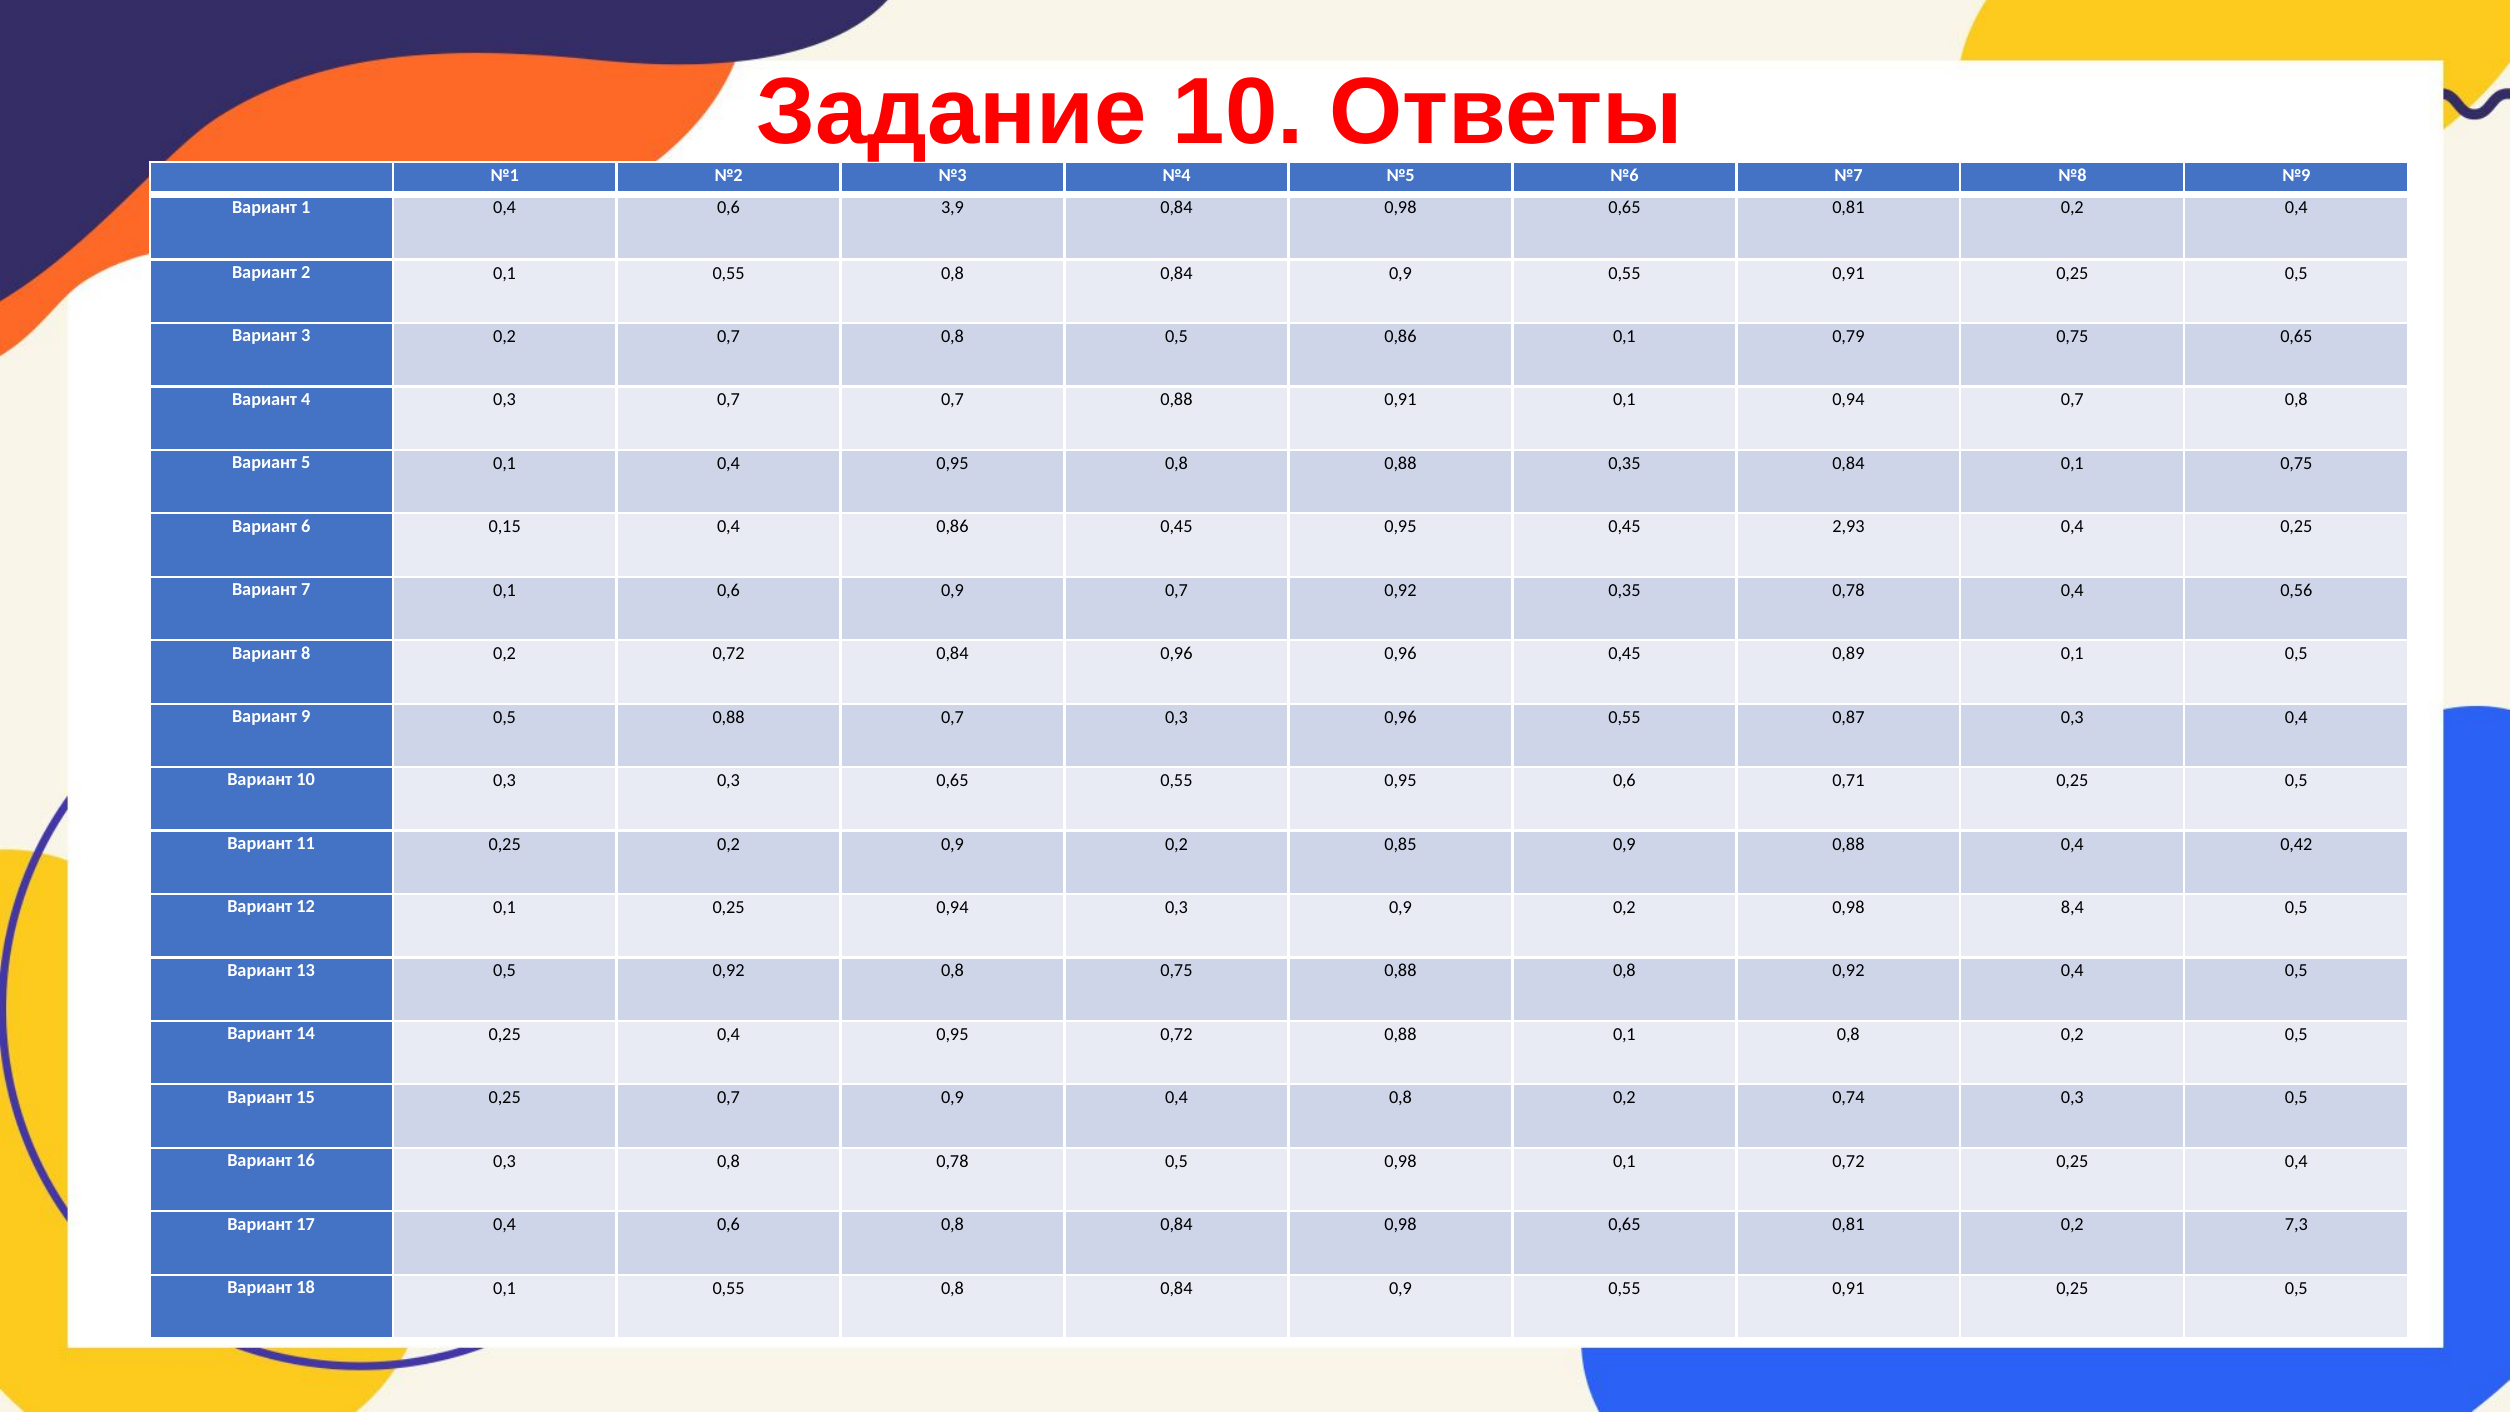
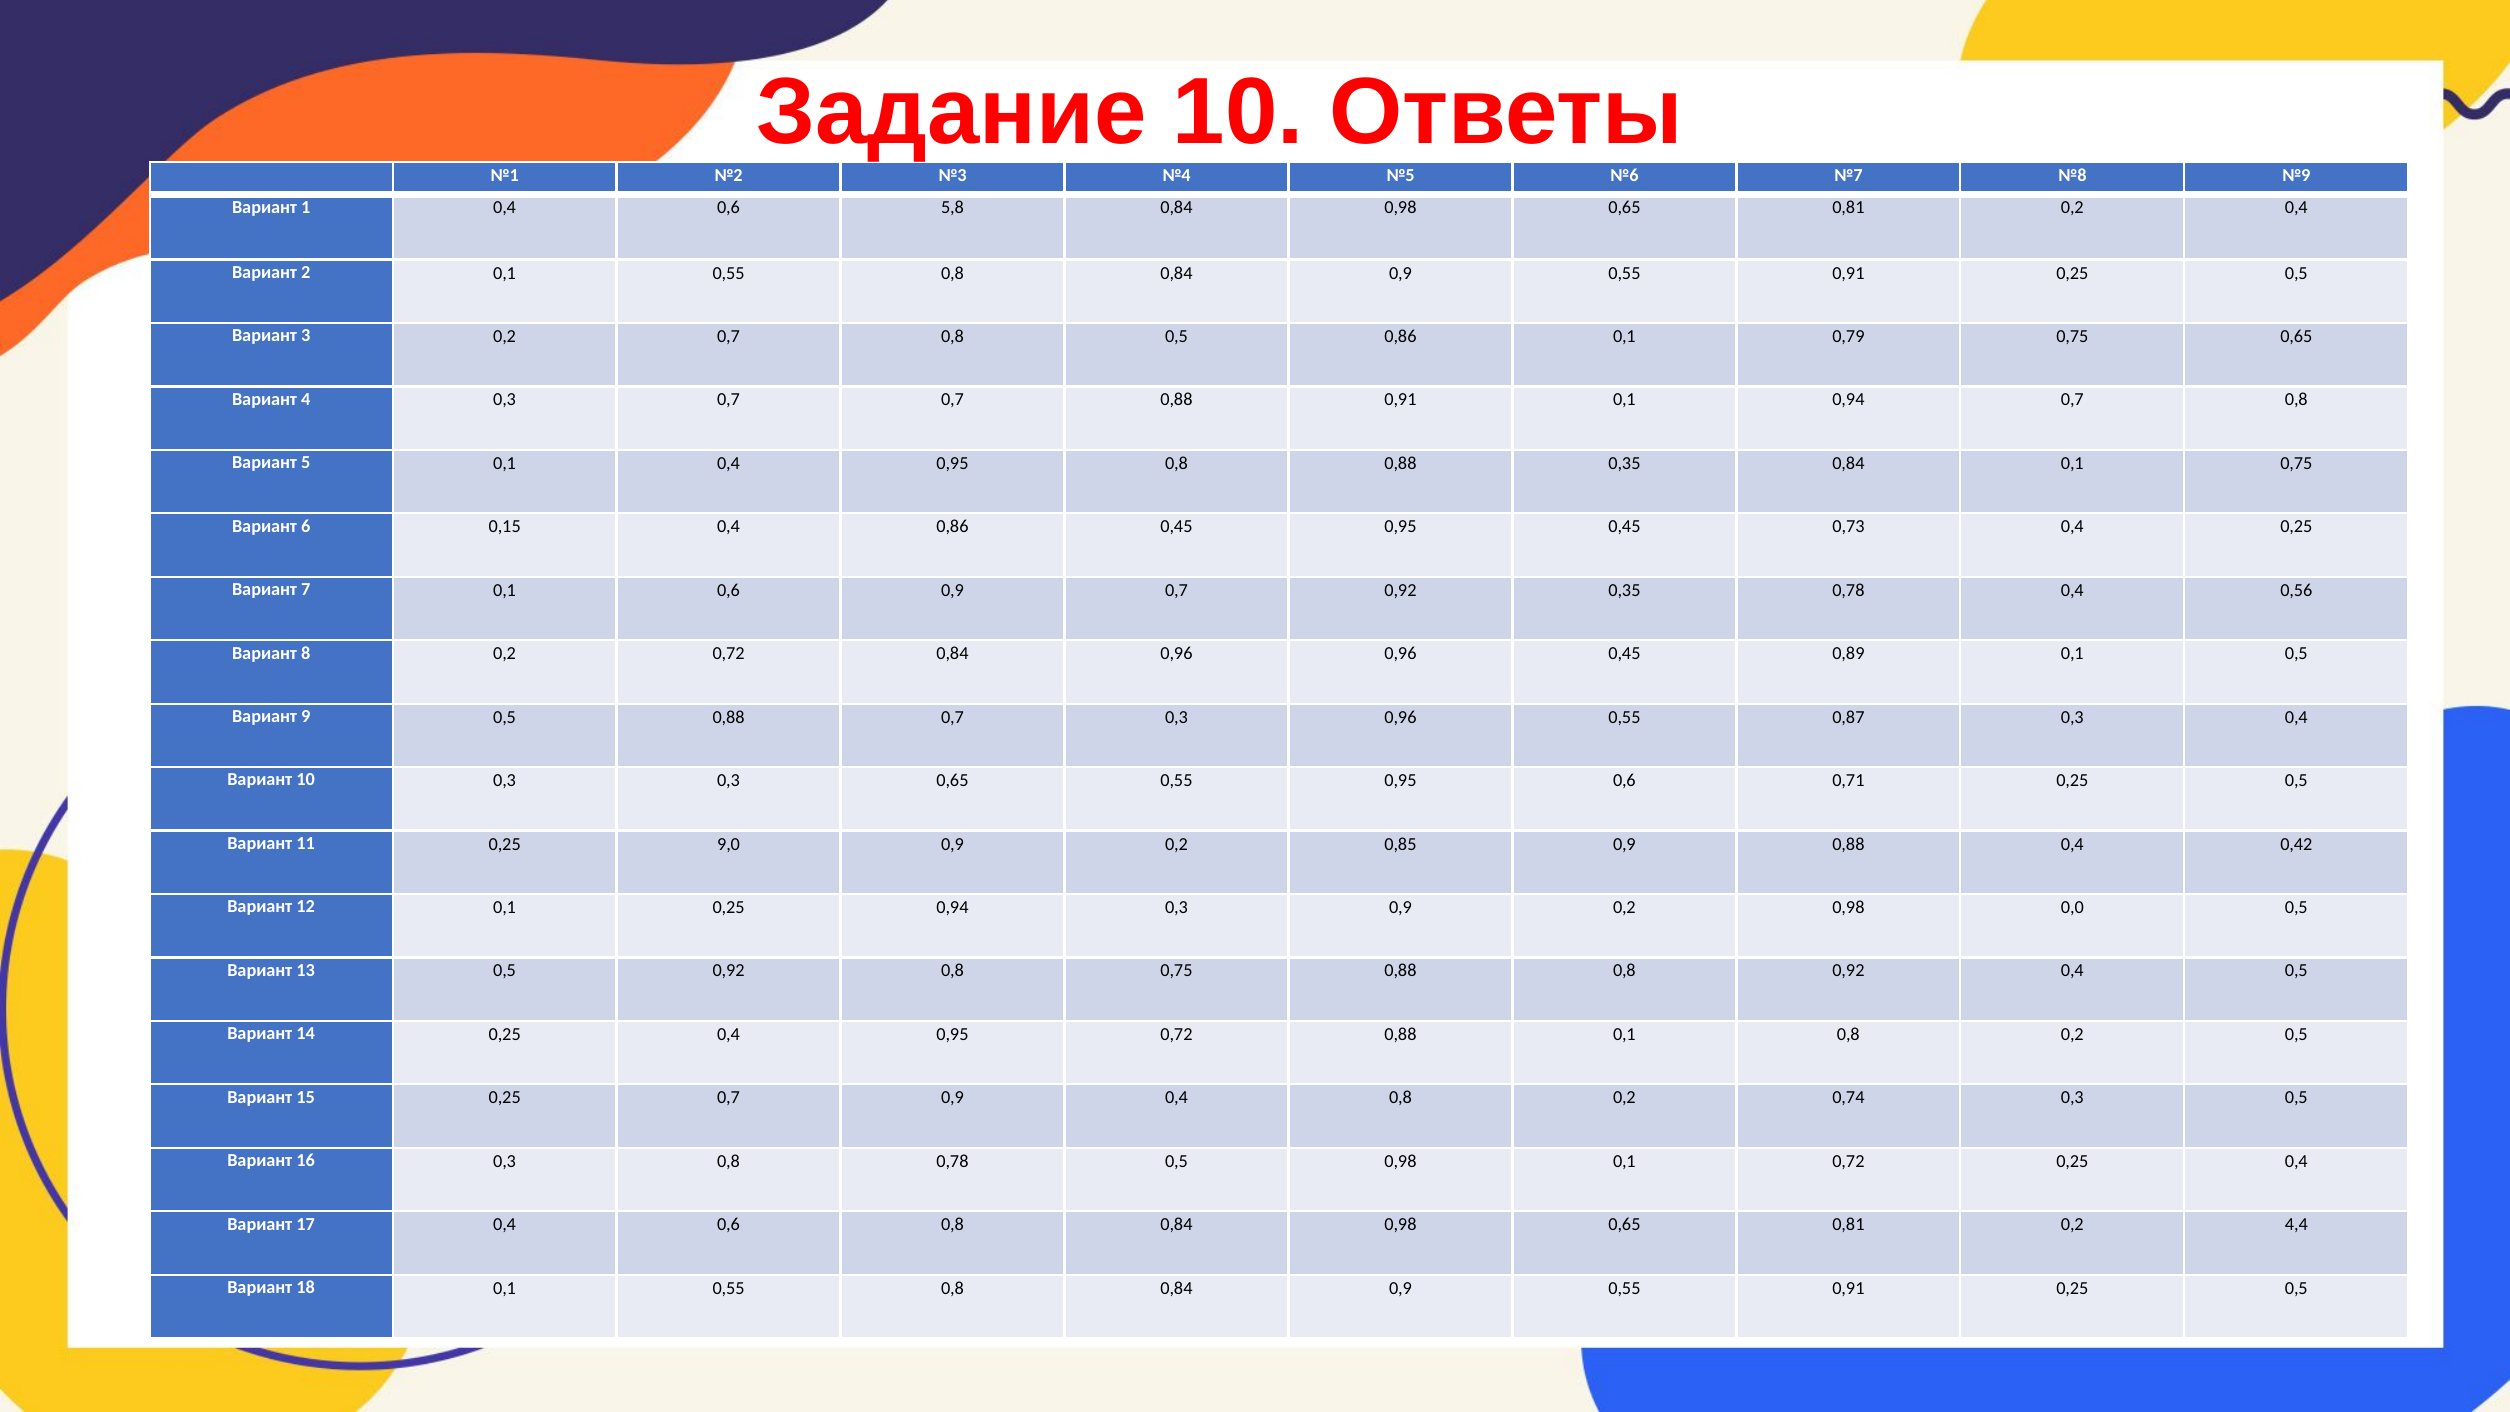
3,9: 3,9 -> 5,8 (953, 208)
2,93: 2,93 -> 0,73 (1848, 527)
0,25 0,2: 0,2 -> 9,0 (729, 844)
8,4: 8,4 -> 0,0 (2072, 907)
7,3: 7,3 -> 4,4 (2296, 1225)
